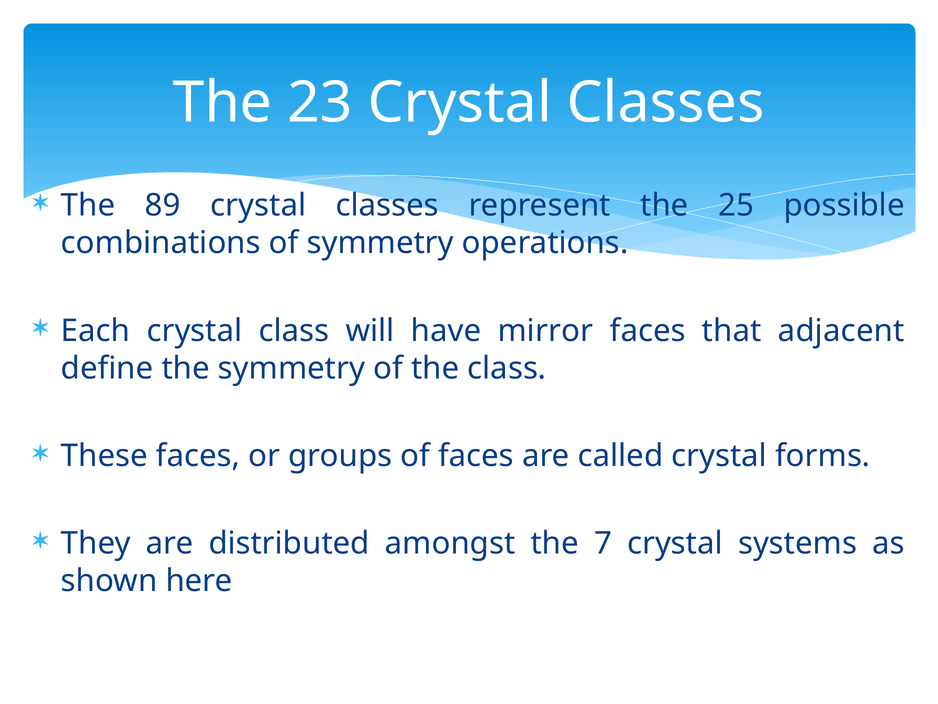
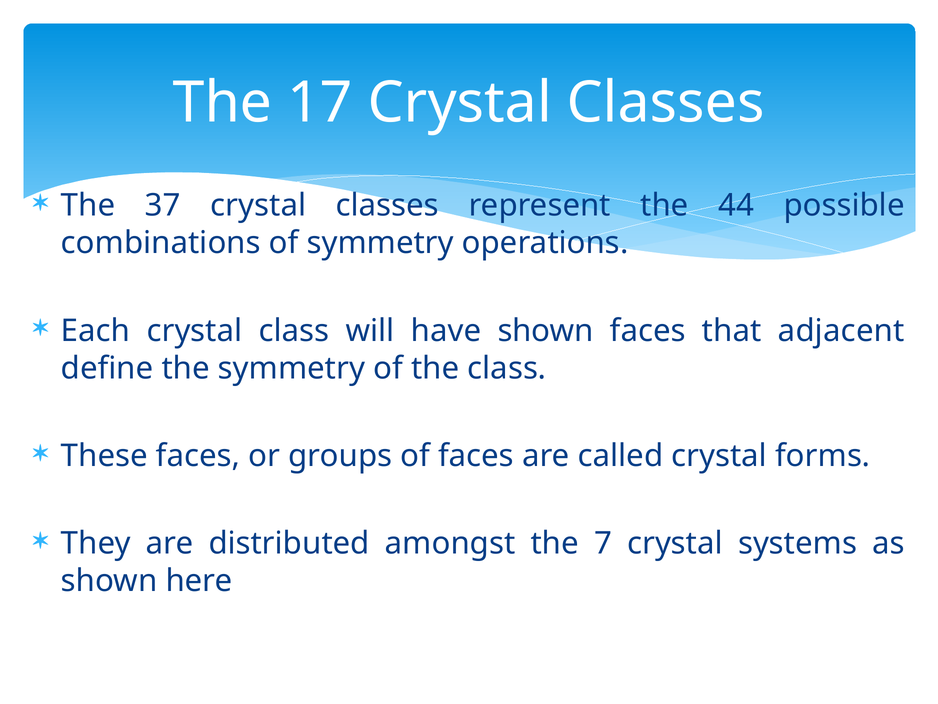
23: 23 -> 17 (320, 103)
89: 89 -> 37 (163, 205)
25: 25 -> 44 (736, 205)
have mirror: mirror -> shown (546, 330)
